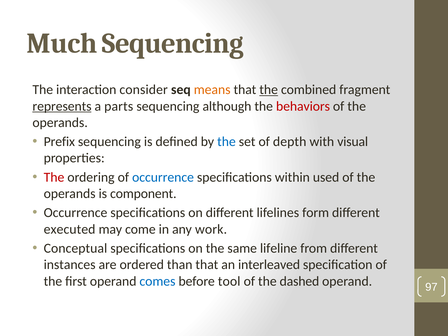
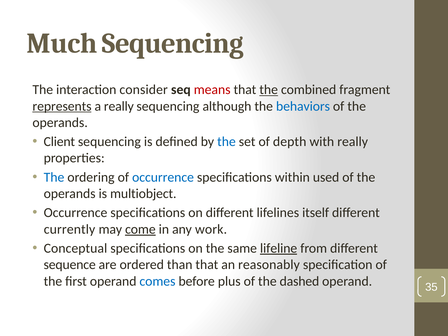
means colour: orange -> red (212, 90)
a parts: parts -> really (119, 106)
behaviors colour: red -> blue (303, 106)
Prefix: Prefix -> Client (59, 142)
with visual: visual -> really (353, 142)
The colour: red -> blue (54, 177)
component: component -> multiobject (143, 194)
form: form -> itself (316, 213)
executed: executed -> currently (70, 229)
come underline: none -> present (140, 229)
lifeline underline: none -> present (279, 248)
instances: instances -> sequence (70, 265)
interleaved: interleaved -> reasonably (269, 265)
tool: tool -> plus (229, 281)
97: 97 -> 35 (431, 287)
